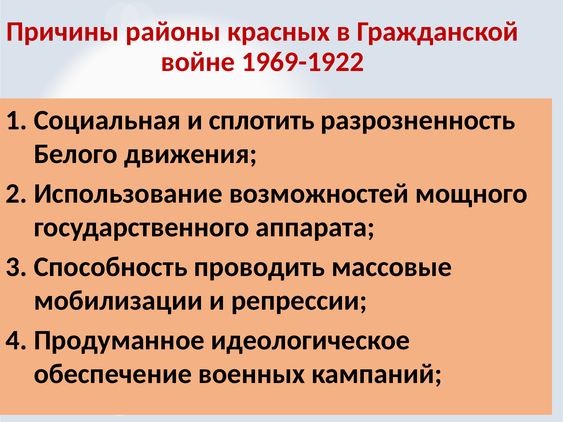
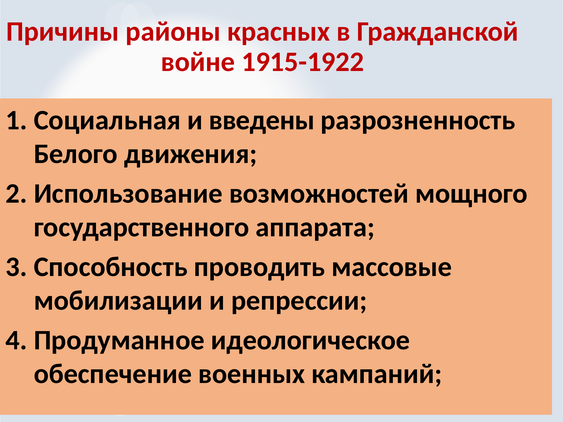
1969-1922: 1969-1922 -> 1915-1922 (303, 62)
сплотить: сплотить -> введены (262, 120)
